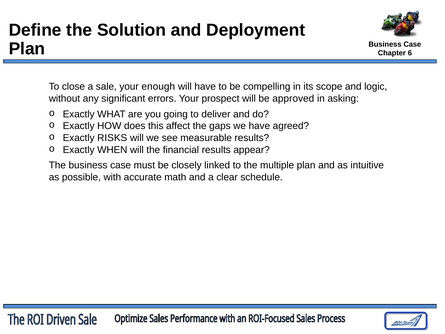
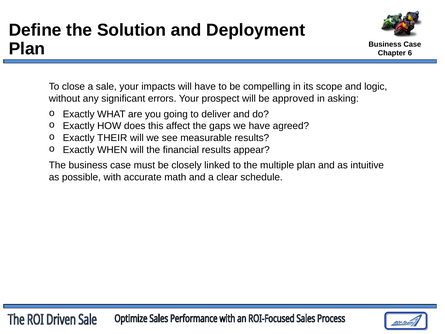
enough: enough -> impacts (158, 87)
RISKS: RISKS -> THEIR (112, 138)
